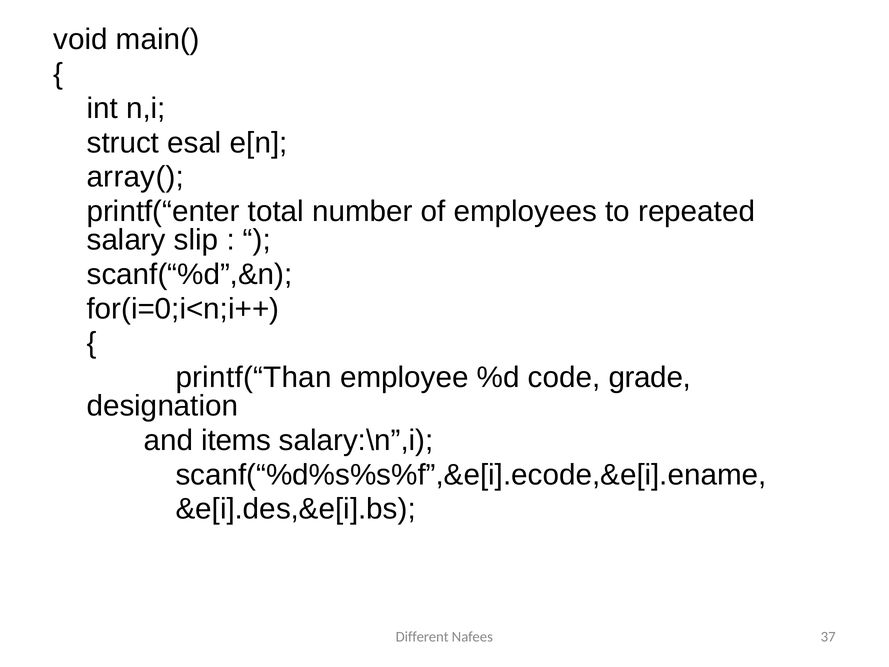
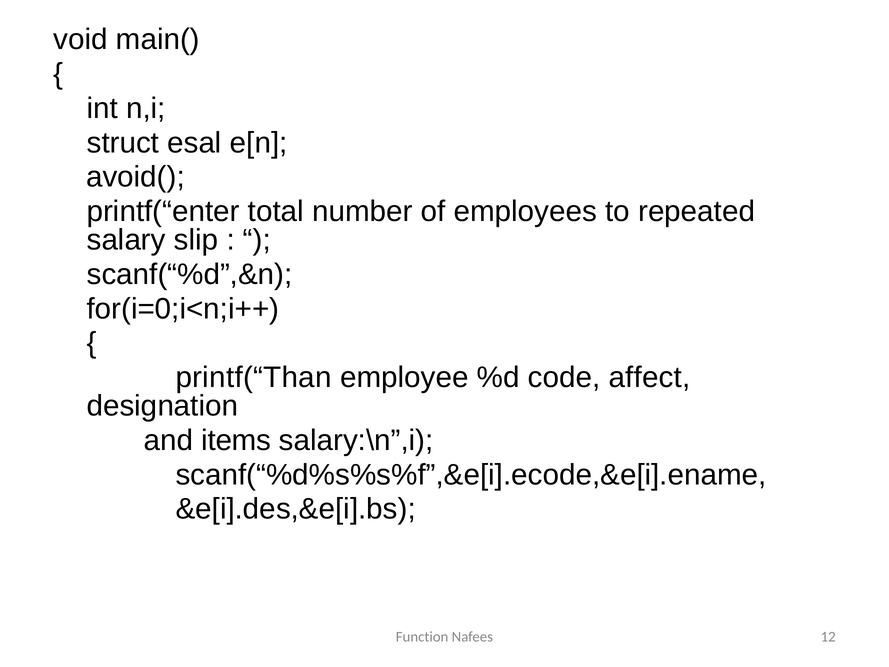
array(: array( -> avoid( (136, 177)
grade: grade -> affect (650, 377)
Different: Different -> Function (422, 637)
37: 37 -> 12 (828, 637)
